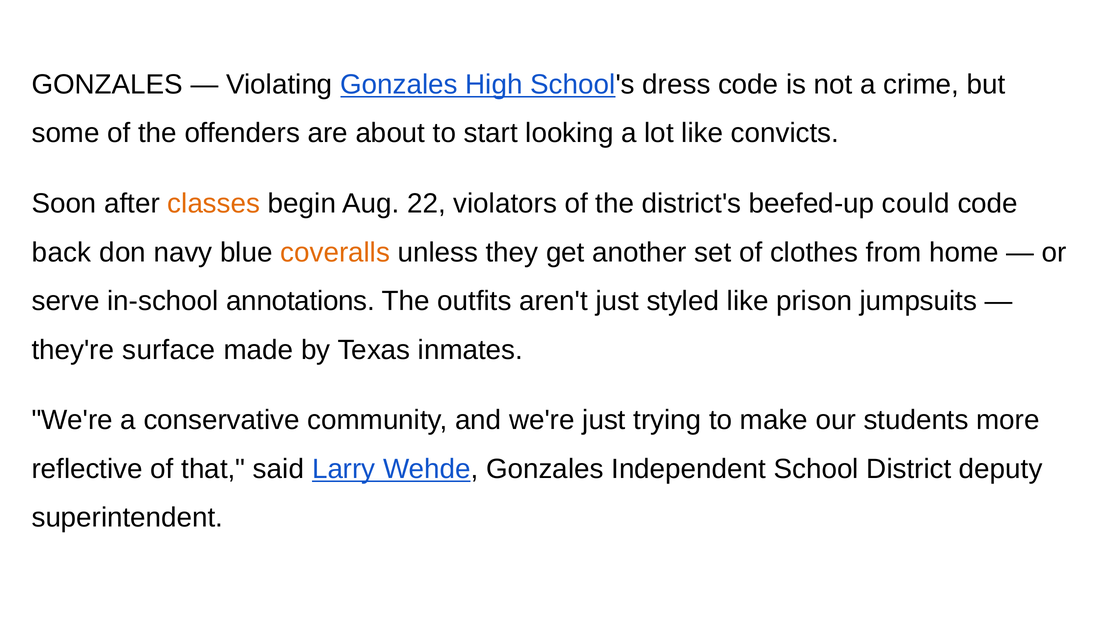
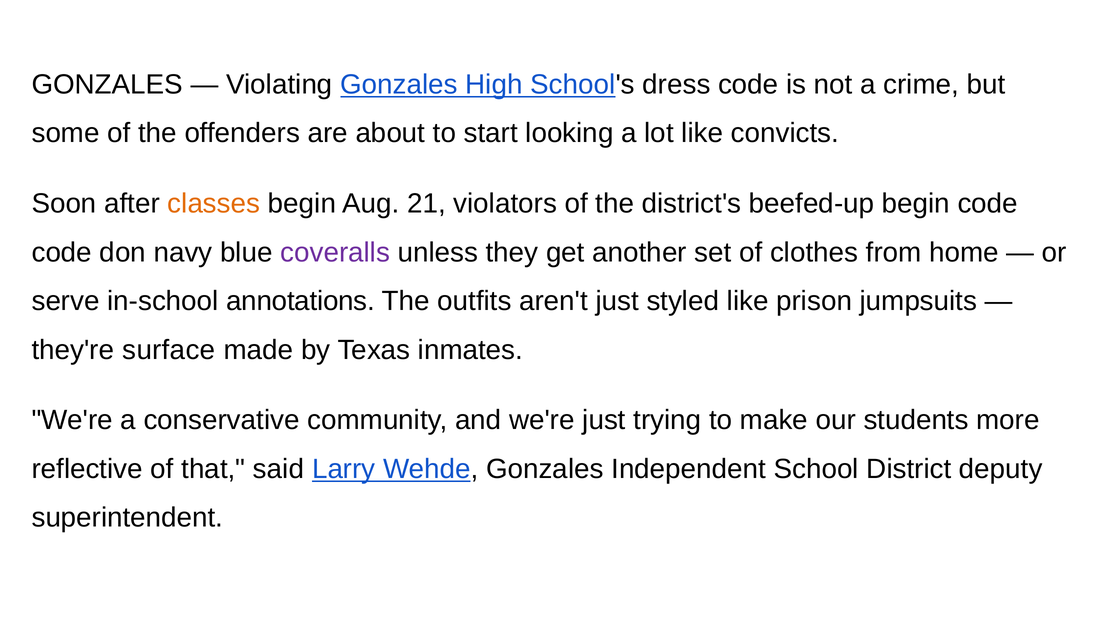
22: 22 -> 21 (426, 204)
beefed-up could: could -> begin (916, 204)
back: back -> code (62, 252)
coveralls colour: orange -> purple (335, 252)
